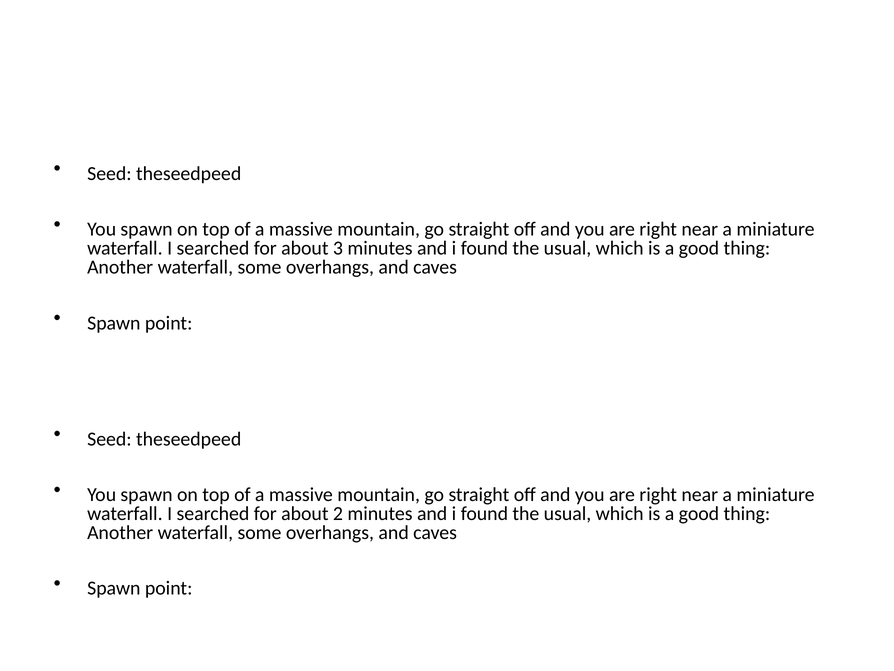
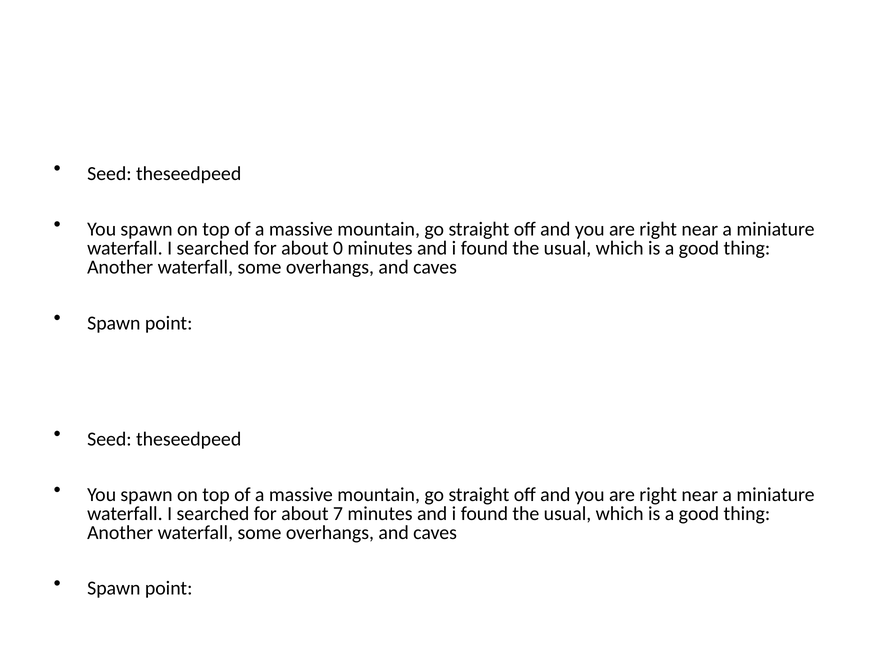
3: 3 -> 0 (338, 248)
2: 2 -> 7 (338, 513)
